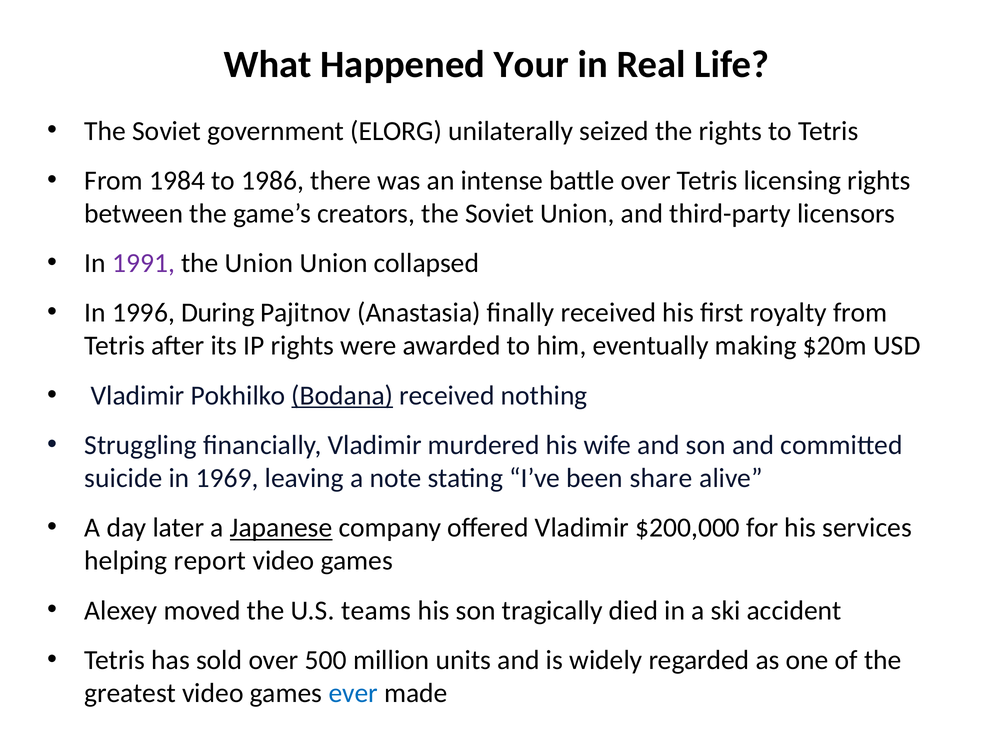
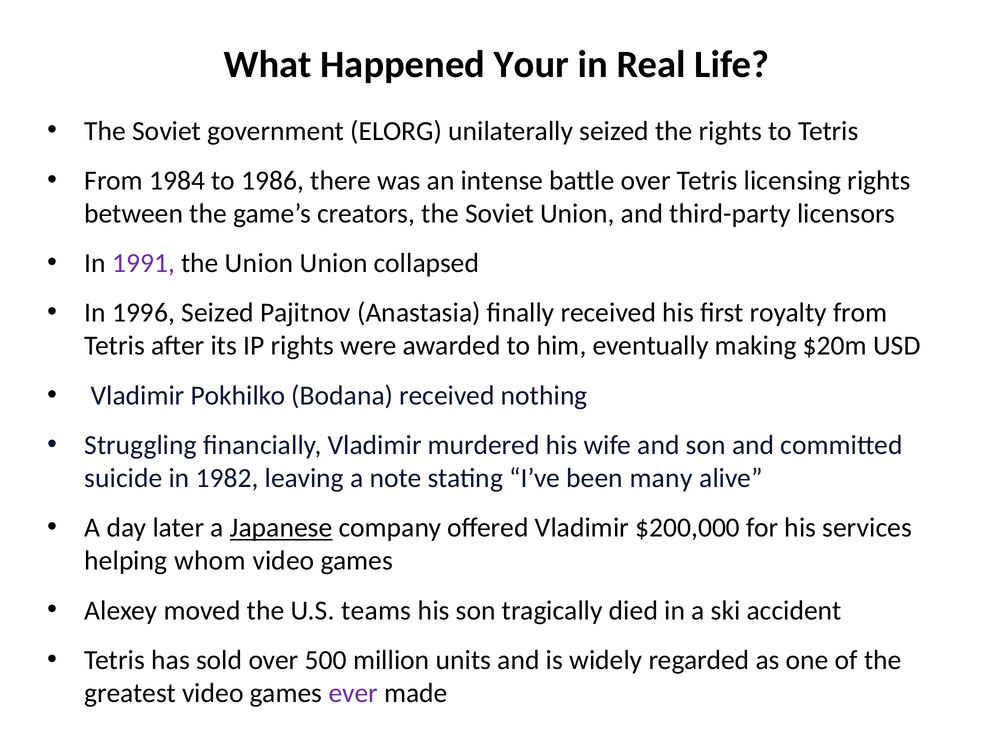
1996 During: During -> Seized (218, 313)
Bodana underline: present -> none (342, 396)
1969: 1969 -> 1982 (227, 479)
share: share -> many (661, 479)
report: report -> whom (210, 561)
ever colour: blue -> purple (353, 694)
